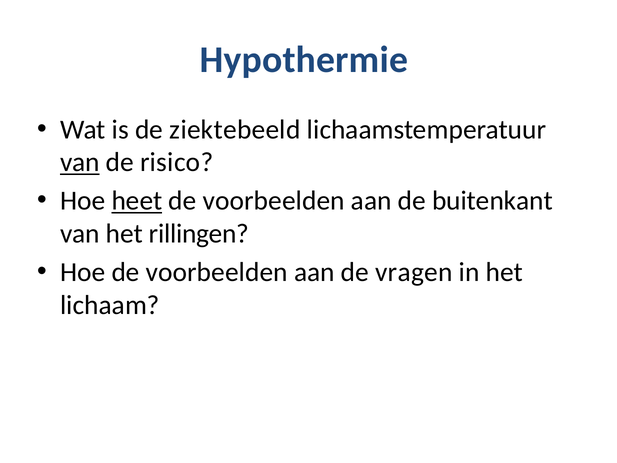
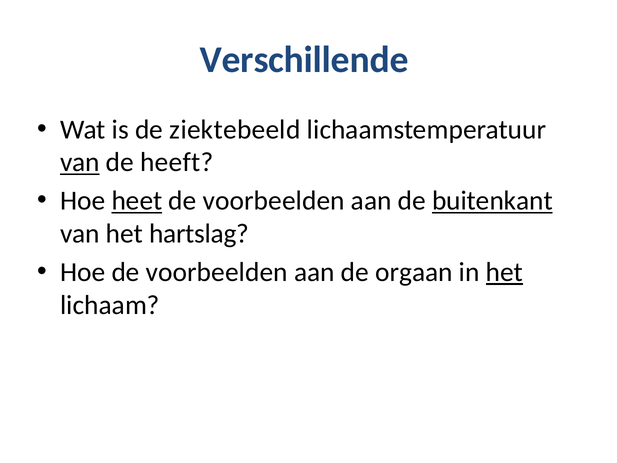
Hypothermie: Hypothermie -> Verschillende (304, 60)
risico: risico -> heeft (177, 162)
buitenkant underline: none -> present (492, 201)
rillingen: rillingen -> hartslag (199, 234)
vragen: vragen -> orgaan (414, 272)
het underline: none -> present (504, 272)
